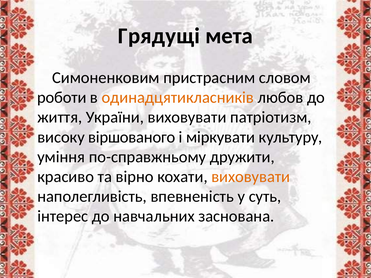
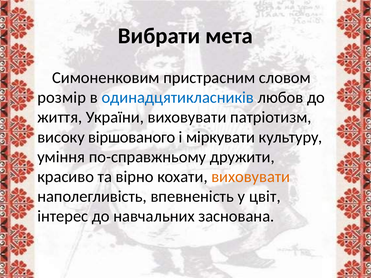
Грядущі: Грядущі -> Вибрати (159, 36)
роботи: роботи -> розмір (62, 98)
одинадцятикласників colour: orange -> blue (178, 98)
суть: суть -> цвіт (265, 197)
